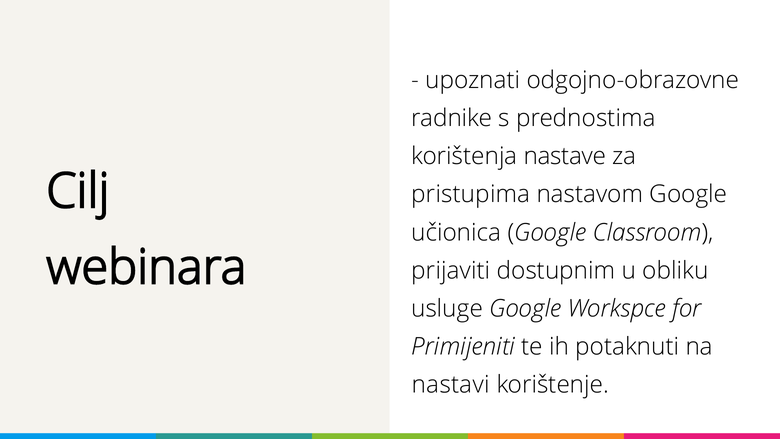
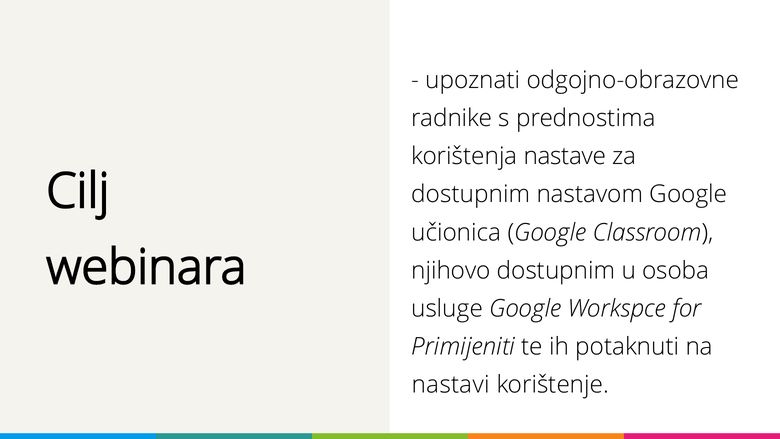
pristupima: pristupima -> dostupnim (471, 194)
prijaviti: prijaviti -> njihovo (451, 270)
obliku: obliku -> osoba (676, 270)
